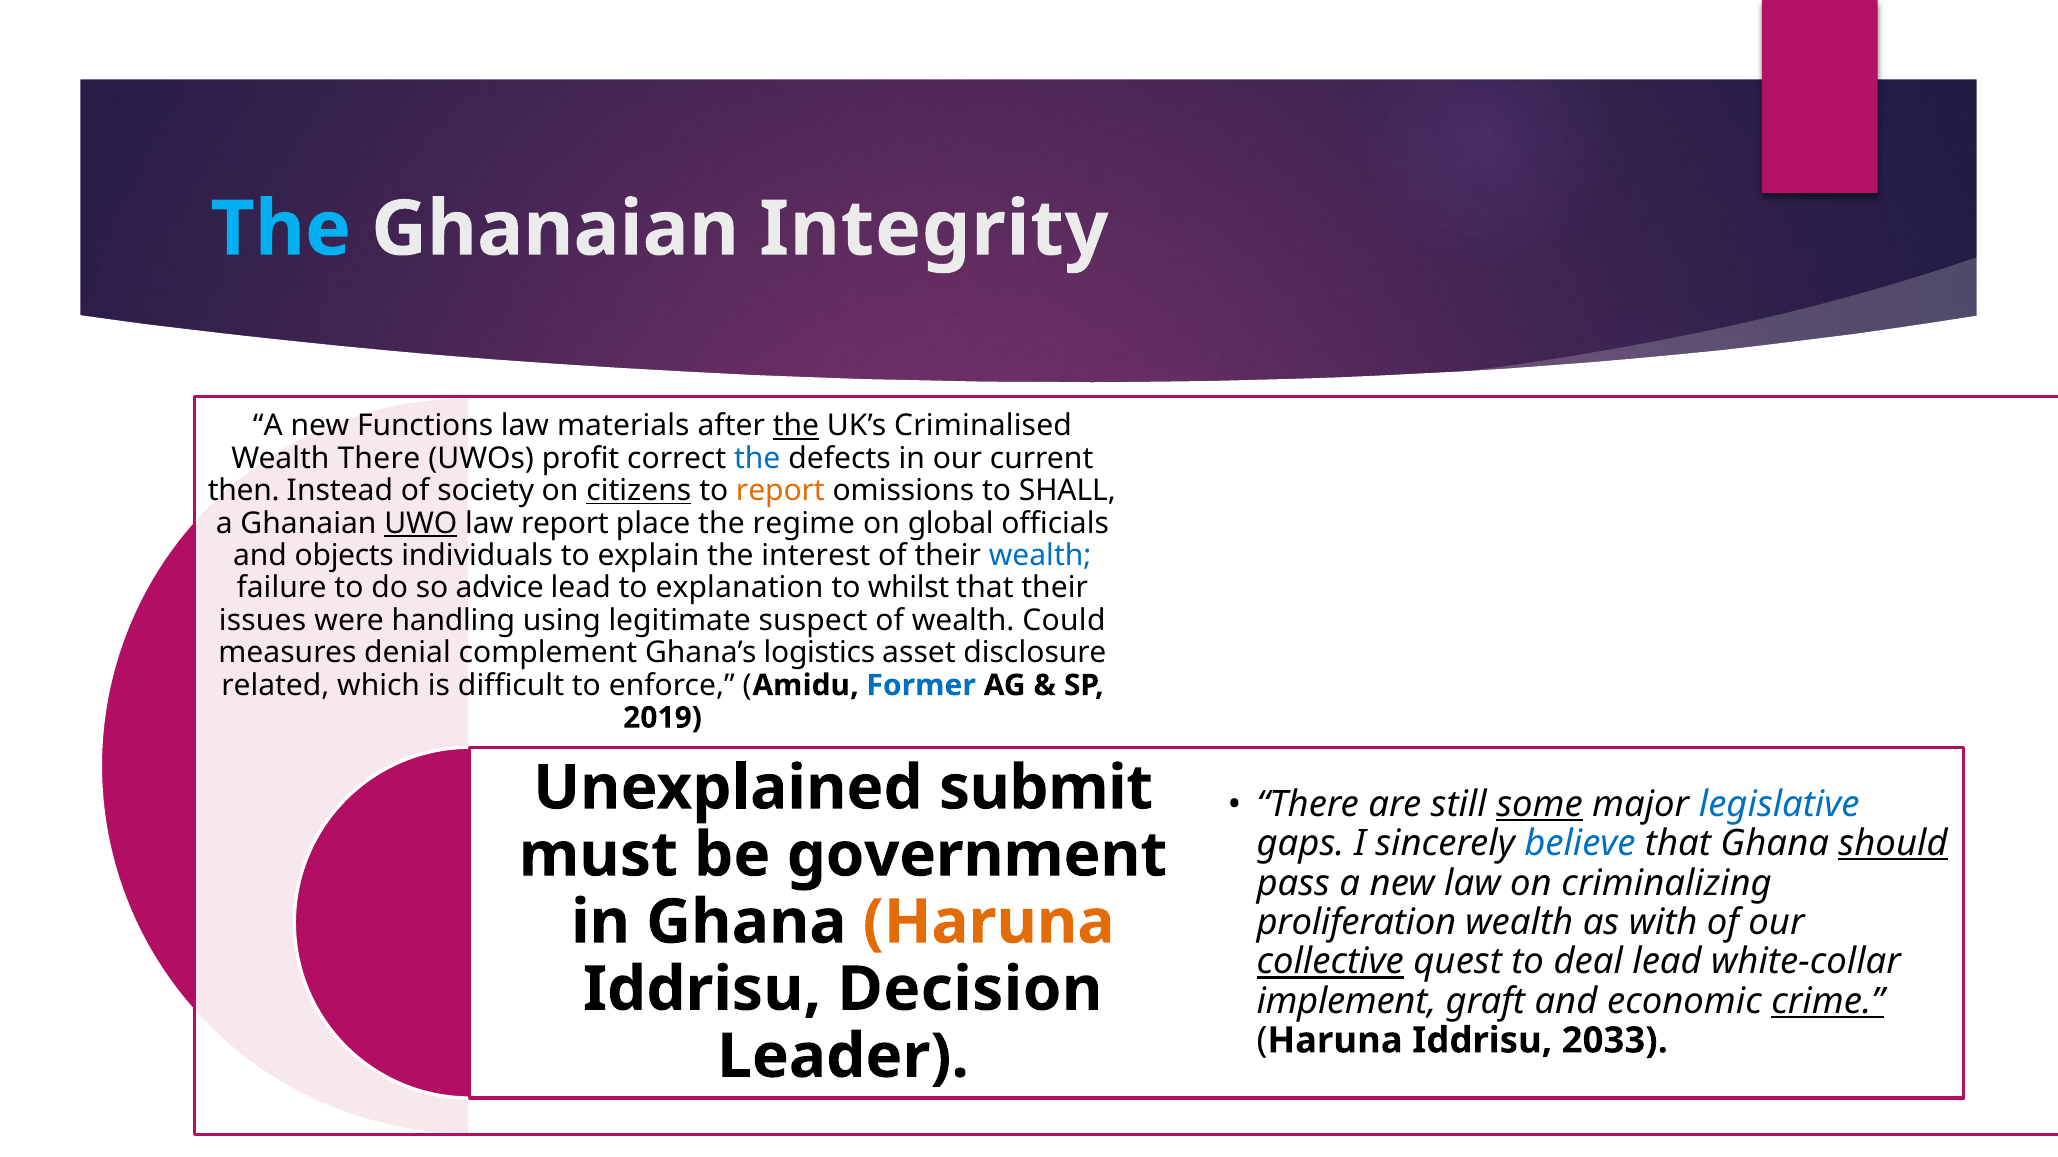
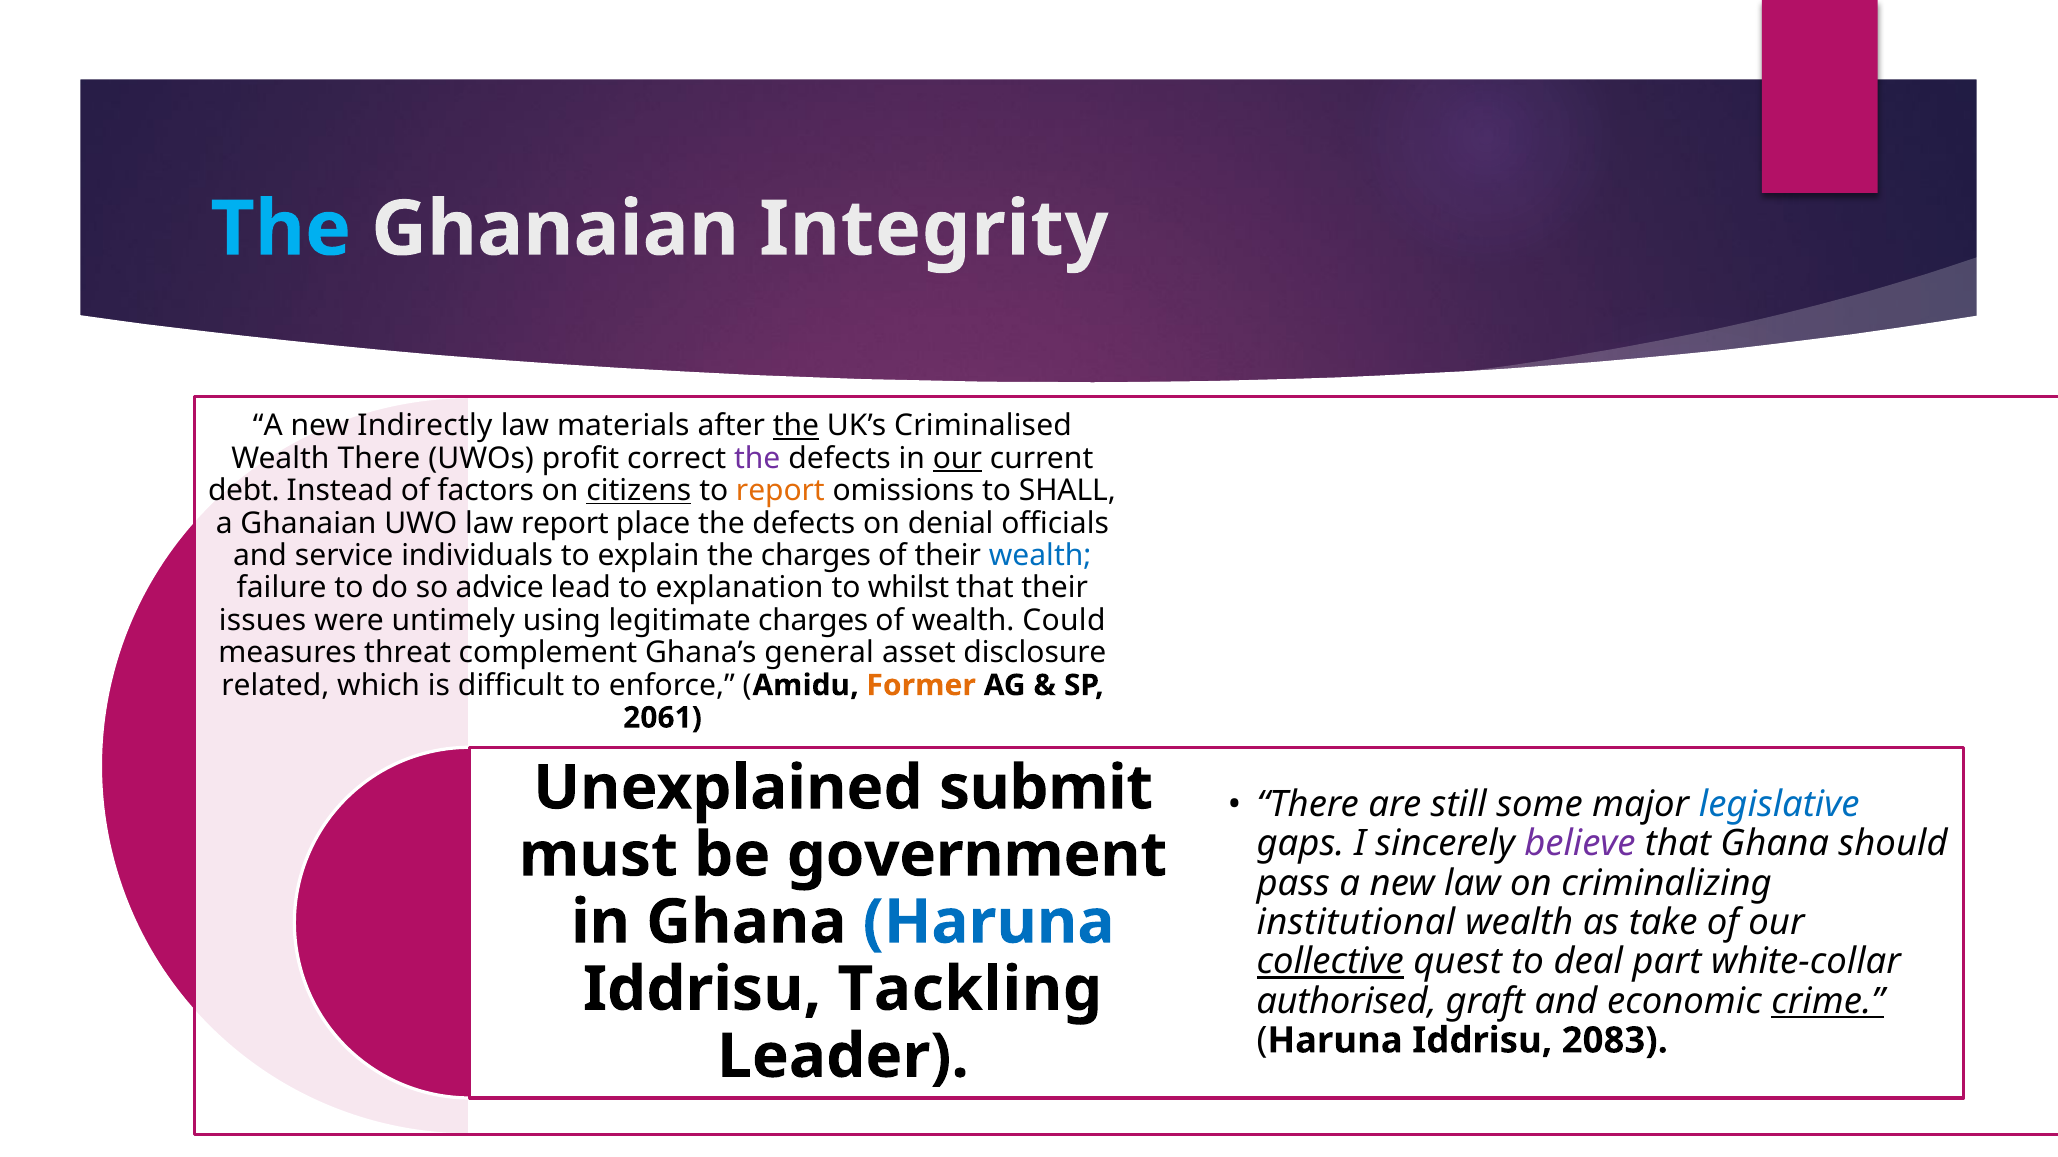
Functions: Functions -> Indirectly (425, 426)
the colour: blue -> purple (757, 458)
our underline: none -> present (957, 458)
then: then -> debt (244, 491)
society: society -> factors (486, 491)
UWO underline: present -> none (421, 523)
place the regime: regime -> defects (804, 523)
global: global -> denial (951, 523)
objects: objects -> service (344, 556)
the interest: interest -> charges (816, 556)
handling: handling -> untimely (453, 621)
legitimate suspect: suspect -> charges (813, 621)
denial: denial -> threat (408, 653)
logistics: logistics -> general (819, 653)
Former colour: blue -> orange (921, 686)
2019: 2019 -> 2061 (663, 718)
some underline: present -> none (1540, 805)
believe colour: blue -> purple (1580, 844)
should underline: present -> none (1893, 844)
Haruna colour: orange -> blue (989, 923)
proliferation: proliferation -> institutional (1356, 923)
with: with -> take (1663, 923)
deal lead: lead -> part (1667, 962)
Decision: Decision -> Tackling (970, 990)
implement: implement -> authorised (1346, 1002)
2033: 2033 -> 2083 (1615, 1041)
